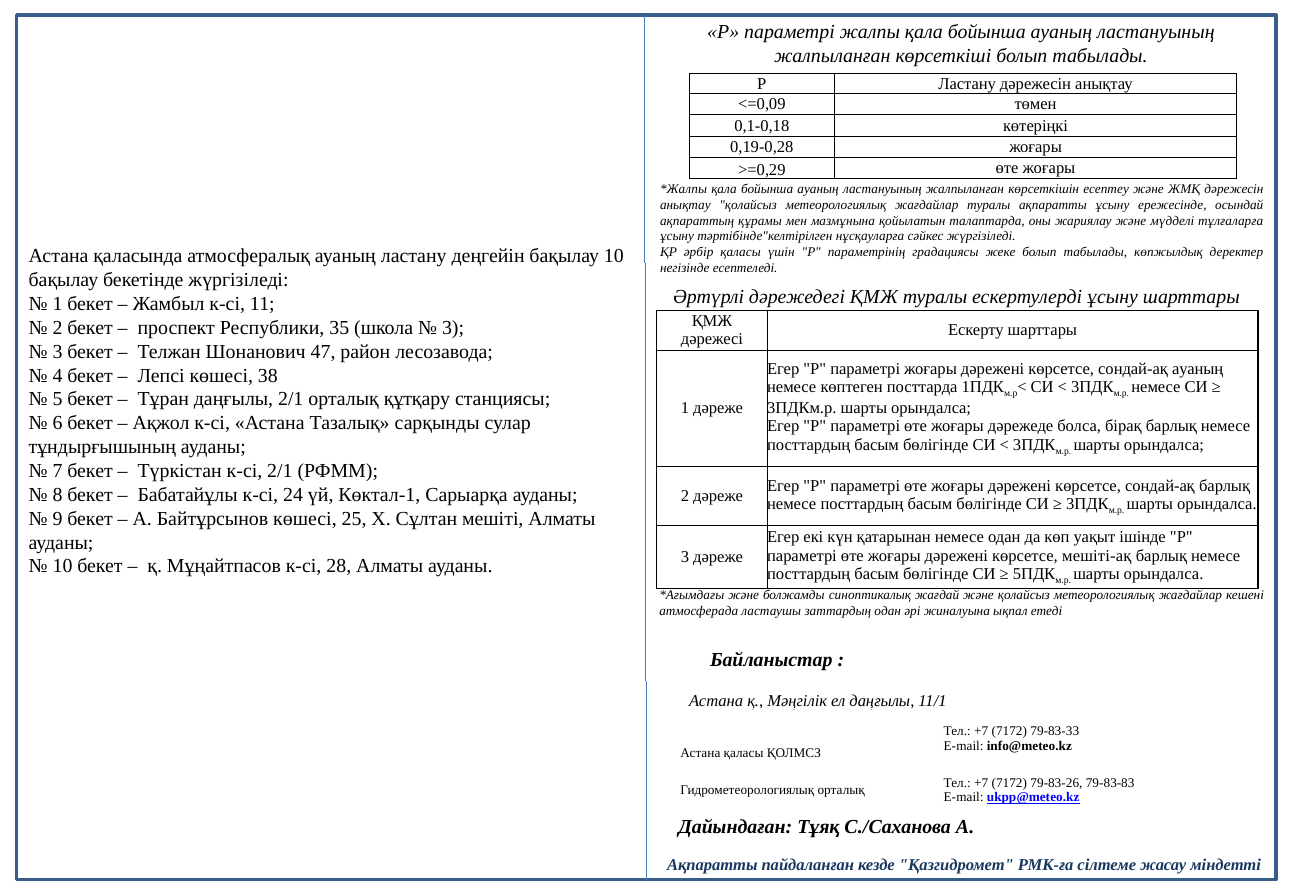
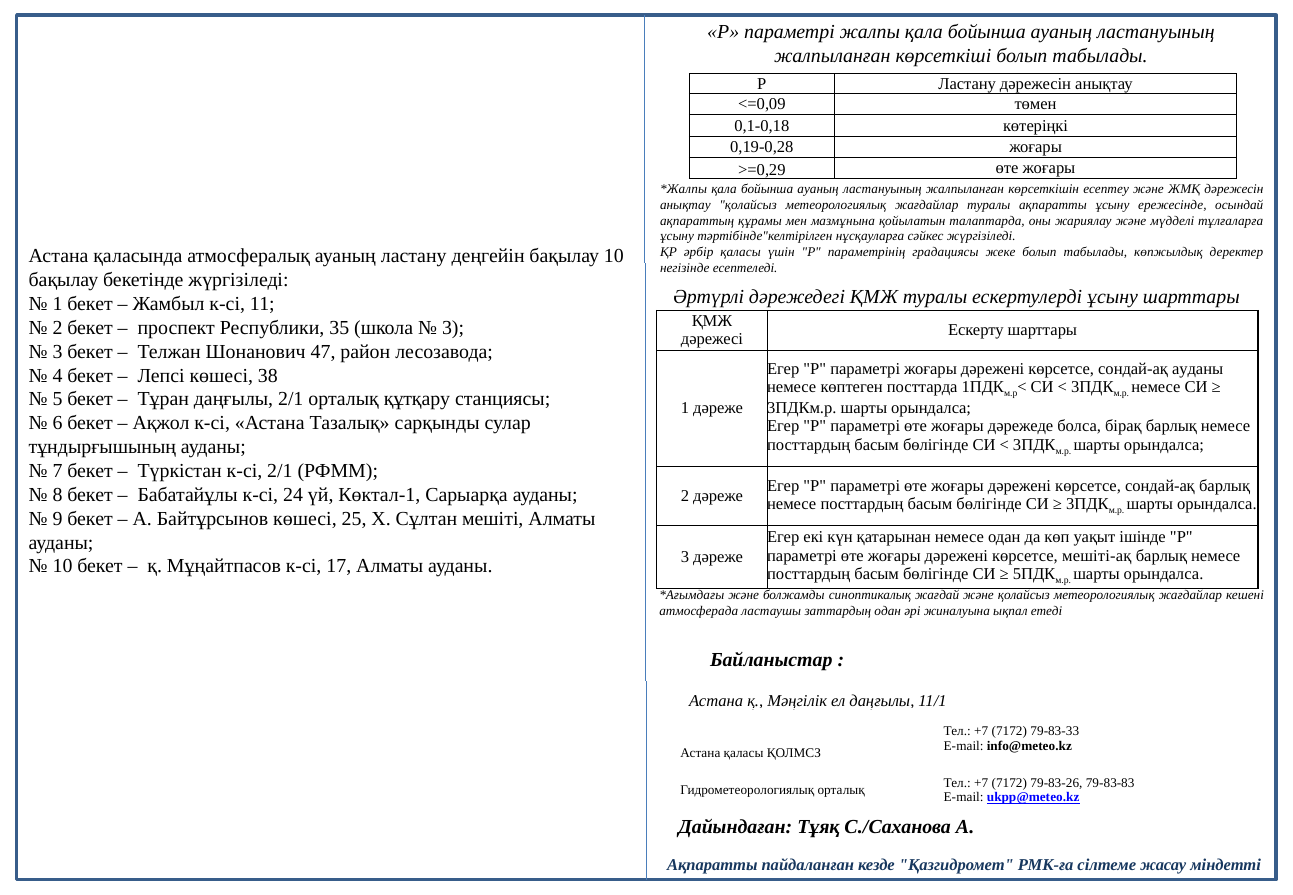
сондай-ақ ауаның: ауаның -> ауданы (1198, 369)
28: 28 -> 17 (339, 567)
